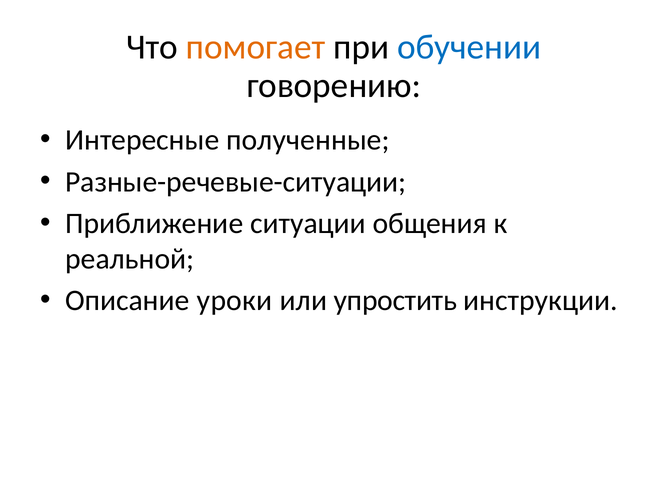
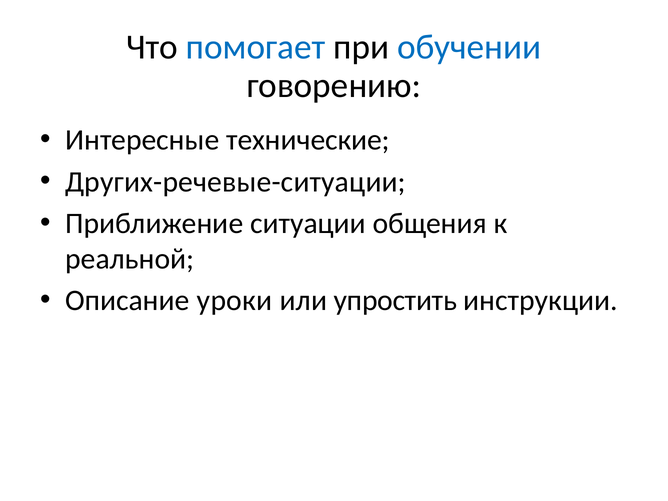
помогает colour: orange -> blue (256, 47)
полученные: полученные -> технические (308, 140)
Разные-речевые-ситуации: Разные-речевые-ситуации -> Других-речевые-ситуации (236, 182)
